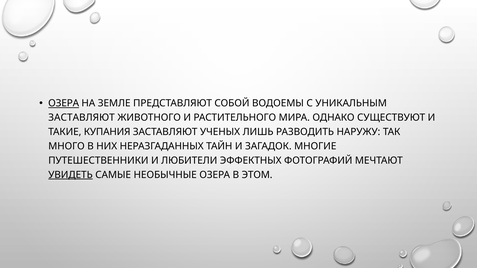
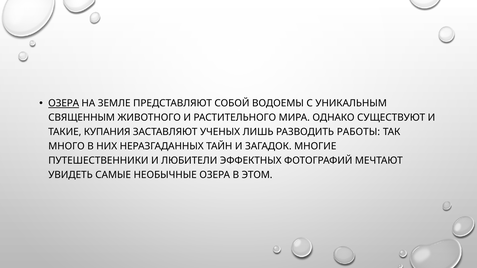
ЗАСТАВЛЯЮТ: ЗАСТАВЛЯЮТ -> СВЯЩЕННЫМ (82, 118)
НАРУЖУ: НАРУЖУ -> РАБОТЫ (358, 132)
УВИДЕТЬ underline: present -> none (70, 175)
